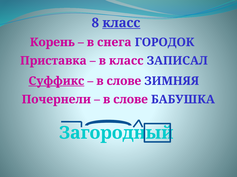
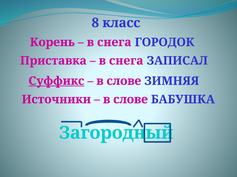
класс underline: present -> none (121, 23)
класс: класс -> снега (126, 61)
Почернели: Почернели -> Источники (56, 100)
